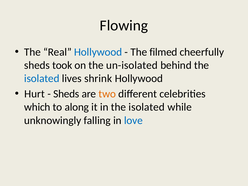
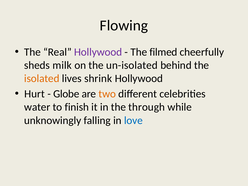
Hollywood colour: blue -> purple (98, 52)
took: took -> milk (62, 65)
isolated colour: blue -> orange (42, 78)
Sheds: Sheds -> Globe (66, 94)
which: which -> water (37, 107)
along: along -> finish (77, 107)
in the isolated: isolated -> through (147, 107)
